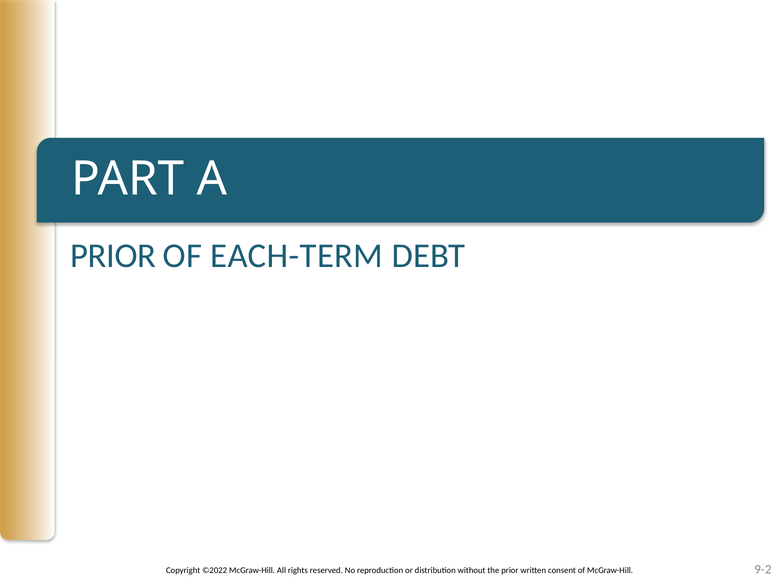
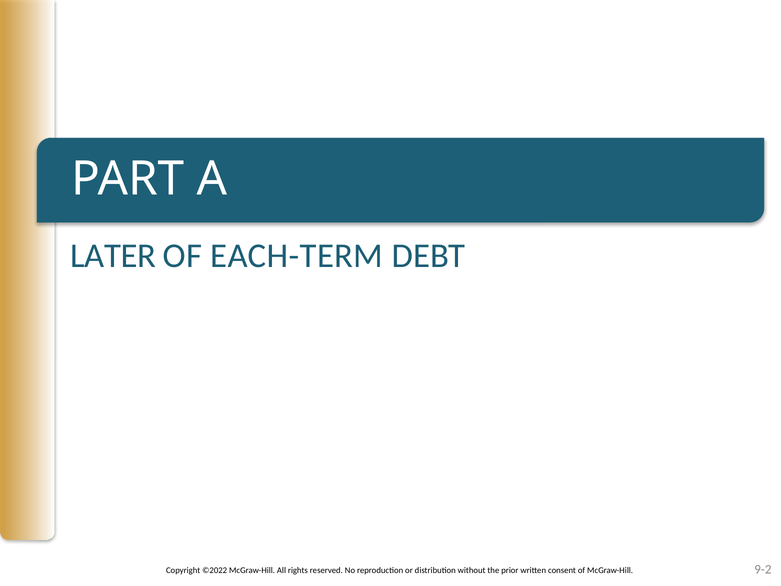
PRIOR: PRIOR -> LATER (113, 256)
